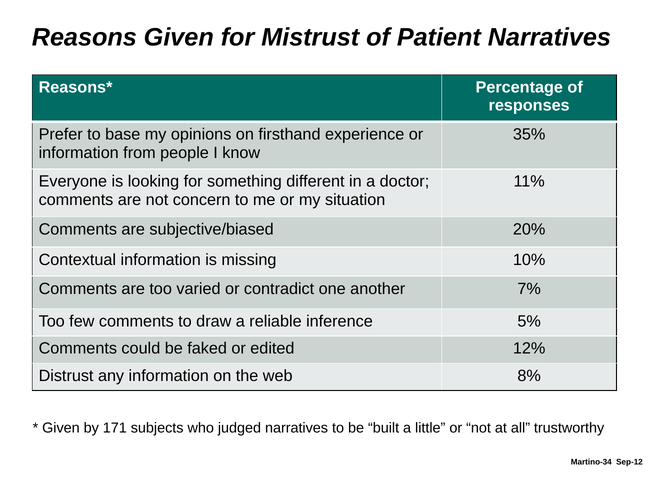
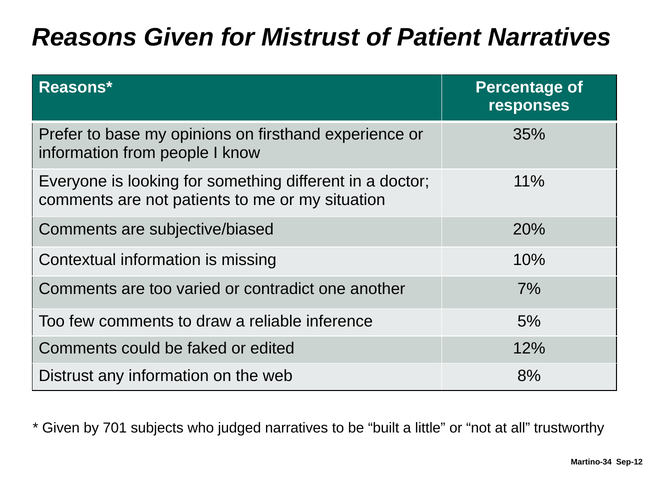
concern: concern -> patients (202, 200)
171: 171 -> 701 (115, 428)
